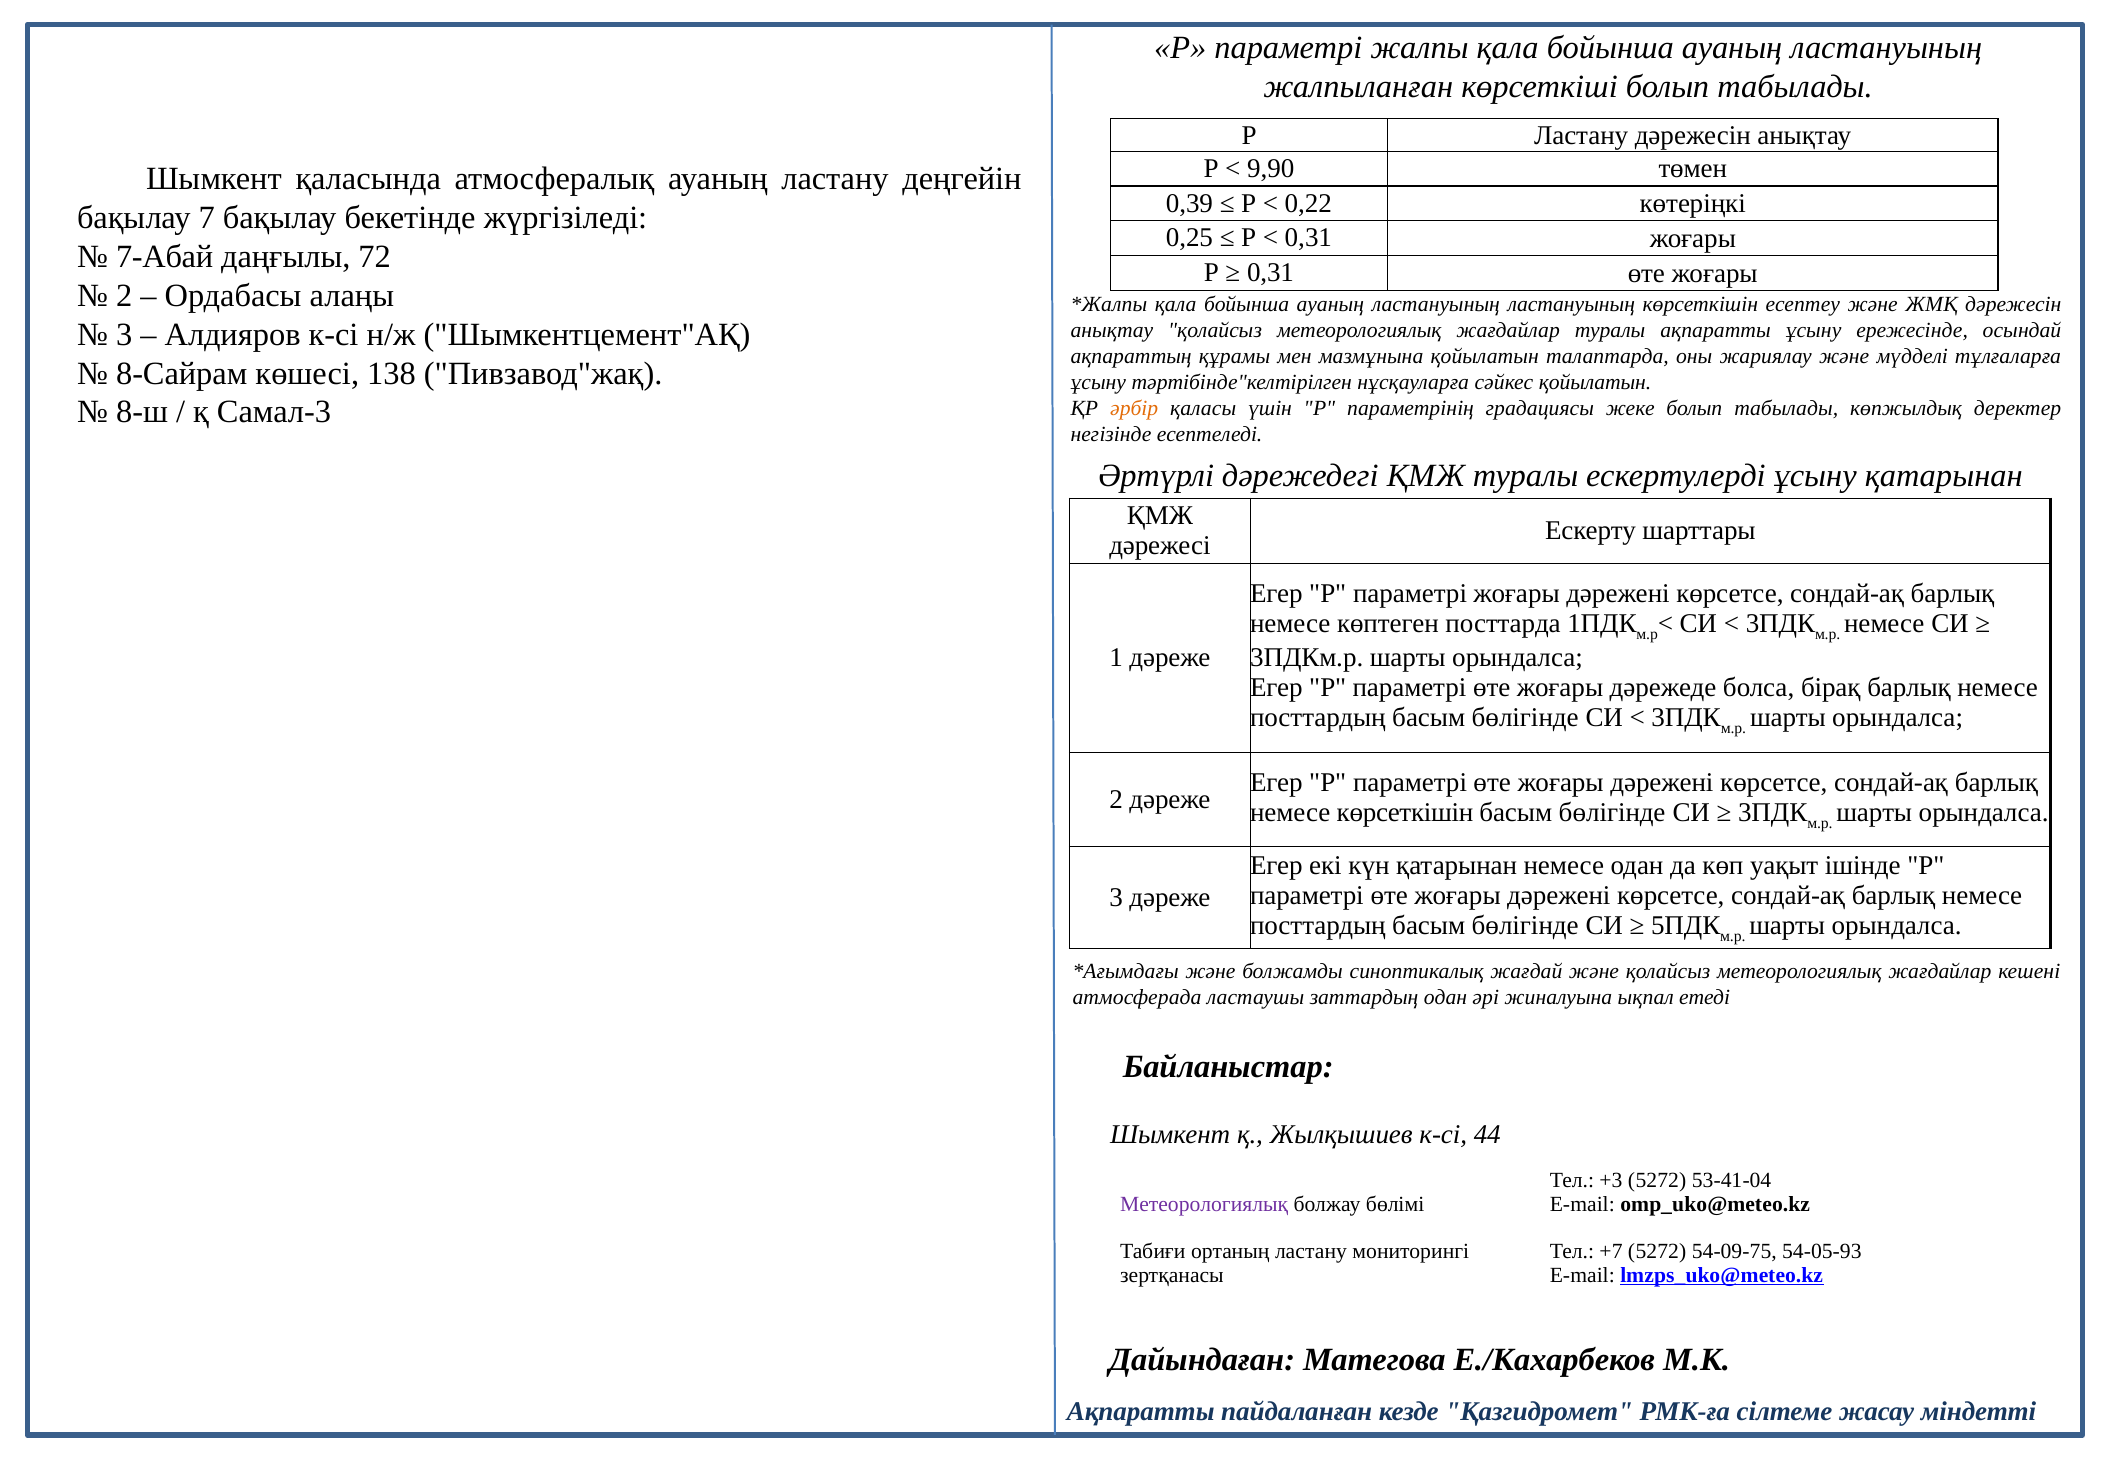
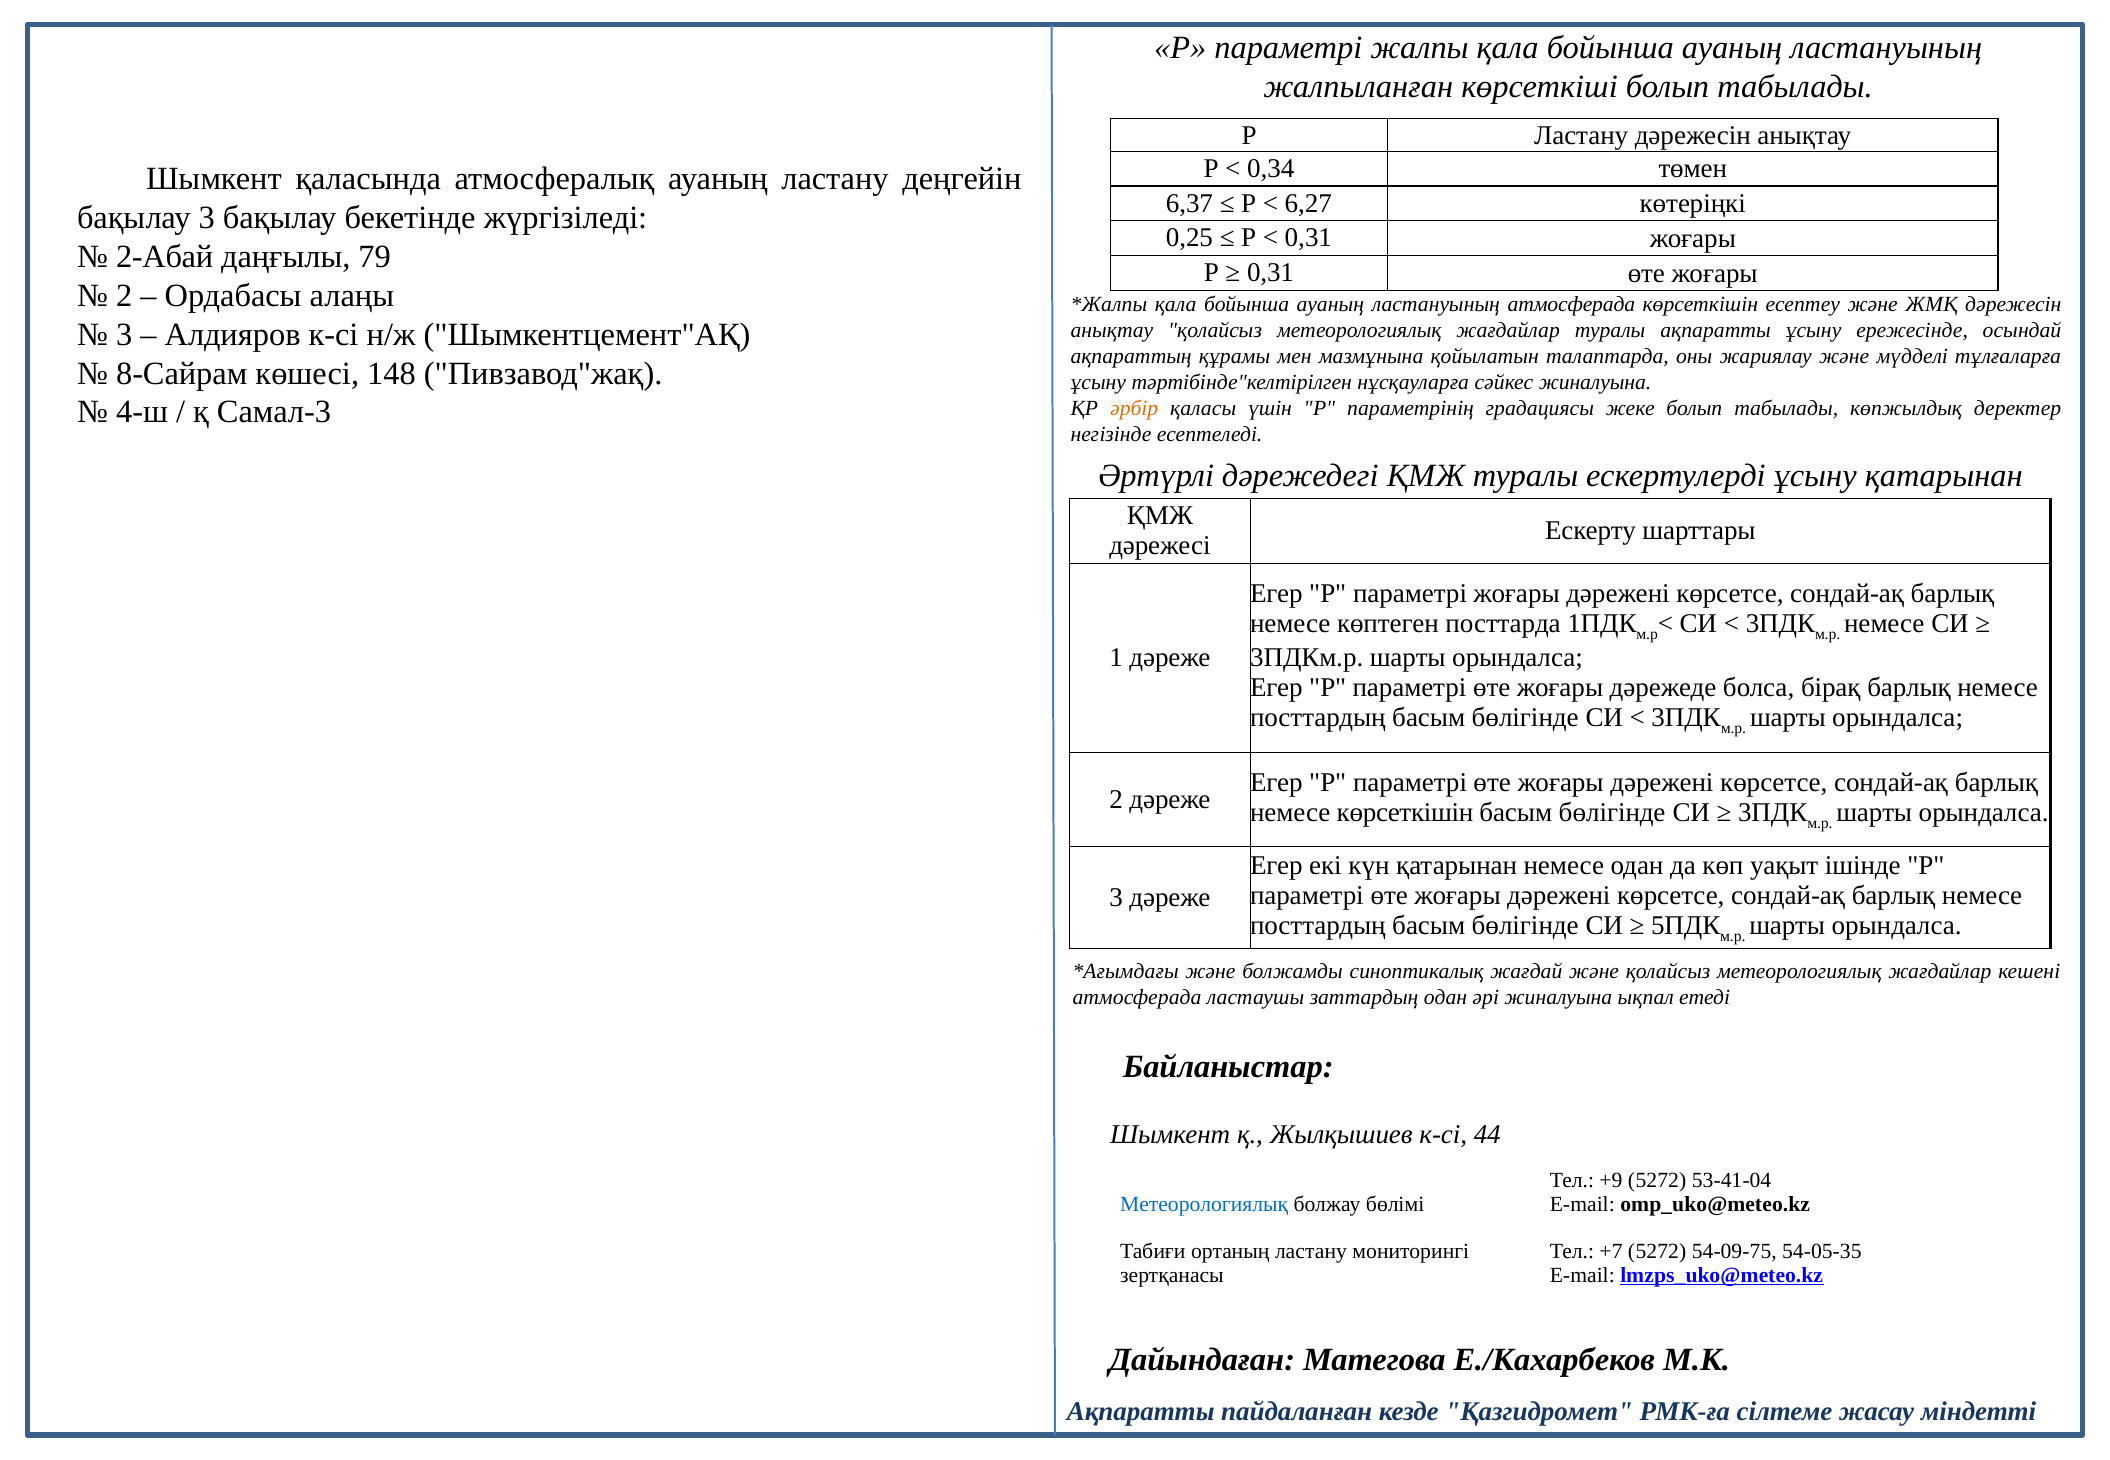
9,90: 9,90 -> 0,34 (1271, 169)
0,39: 0,39 -> 6,37 (1189, 203)
0,22: 0,22 -> 6,27 (1308, 203)
бақылау 7: 7 -> 3 (207, 218)
7-Абай: 7-Абай -> 2-Абай (165, 257)
72: 72 -> 79 (375, 257)
ластануының ластануының: ластануының -> атмосферада (1571, 305)
138: 138 -> 148 (392, 374)
сәйкес қойылатын: қойылатын -> жиналуына (1595, 382)
8-ш: 8-ш -> 4-ш (142, 412)
+3: +3 -> +9 (1611, 1181)
Метеорологиялық colour: purple -> blue (1204, 1205)
54-05-93: 54-05-93 -> 54-05-35 (1822, 1252)
